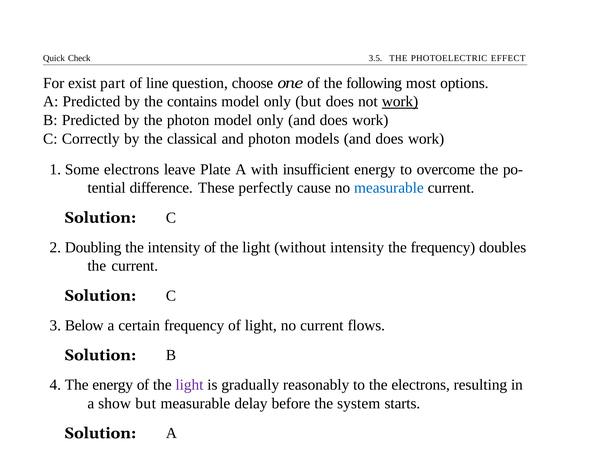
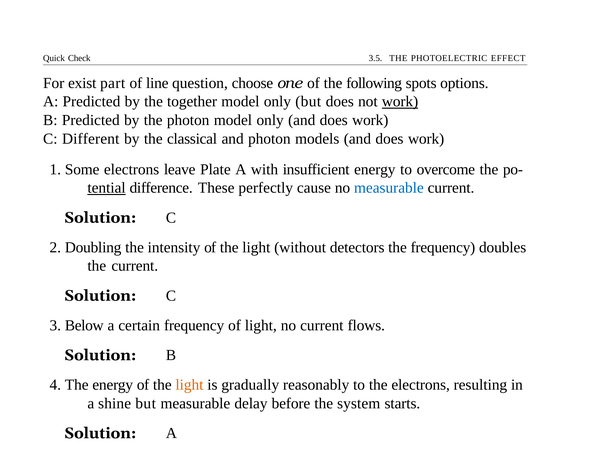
most: most -> spots (421, 83)
contains: contains -> together (192, 102)
Correctly: Correctly -> Different (91, 139)
tential underline: none -> present (107, 188)
without intensity: intensity -> detectors (357, 248)
light colour: purple -> orange (189, 385)
show: show -> shine (115, 404)
